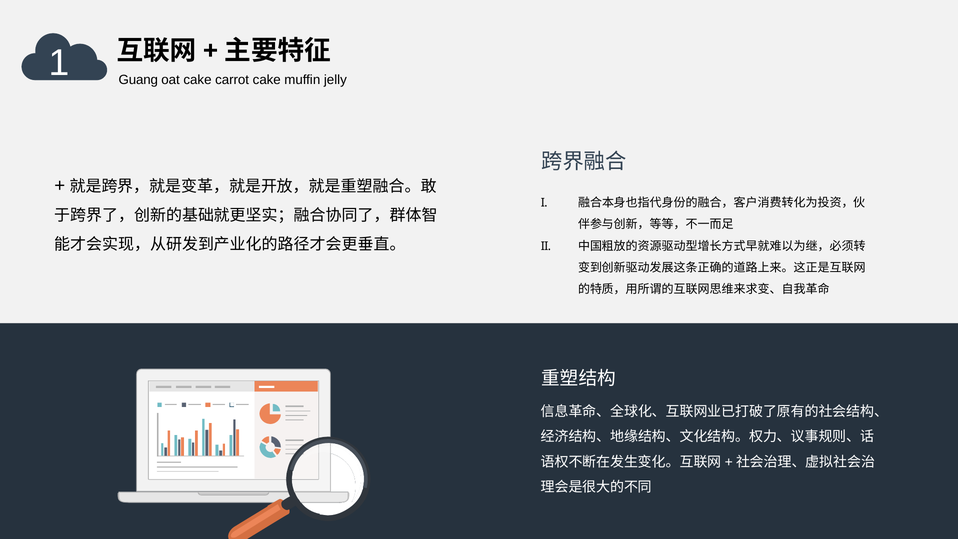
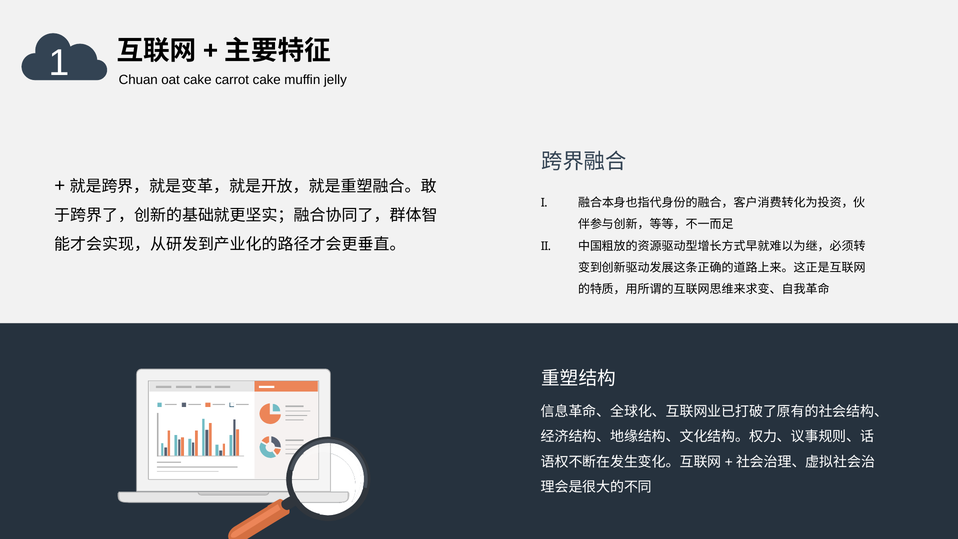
Guang: Guang -> Chuan (138, 80)
